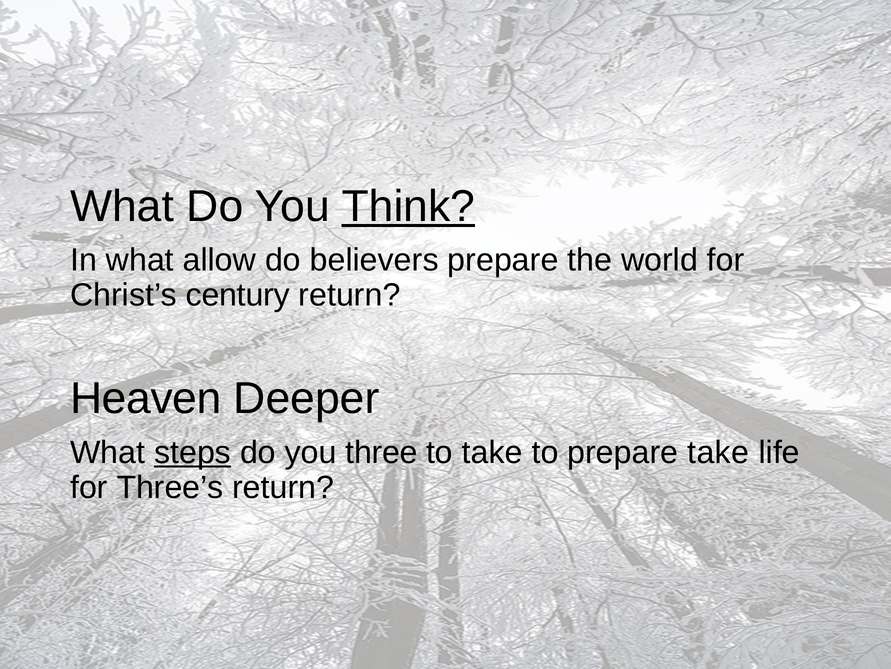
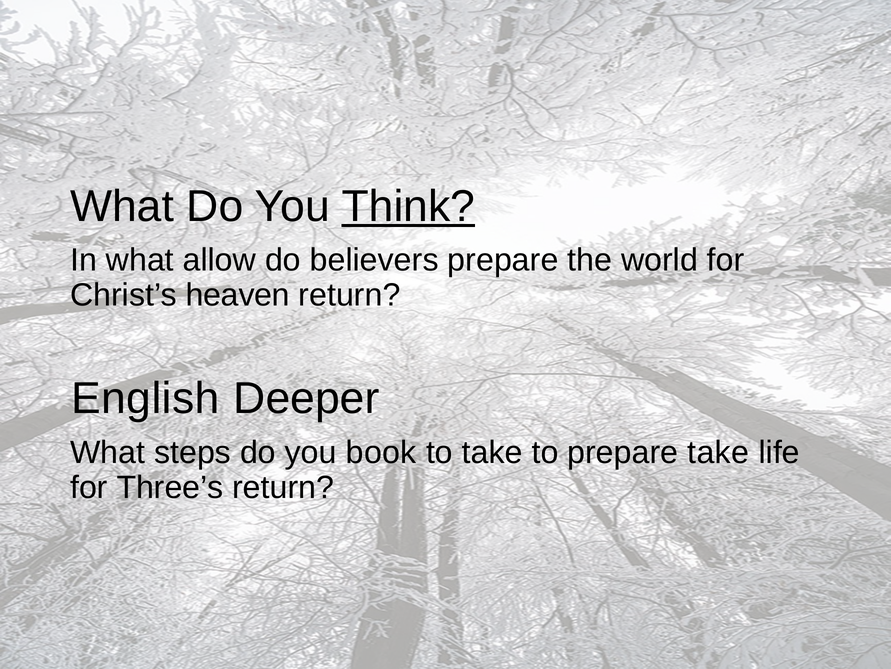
century: century -> heaven (238, 295)
Heaven: Heaven -> English (145, 398)
steps underline: present -> none (193, 452)
three: three -> book (381, 452)
